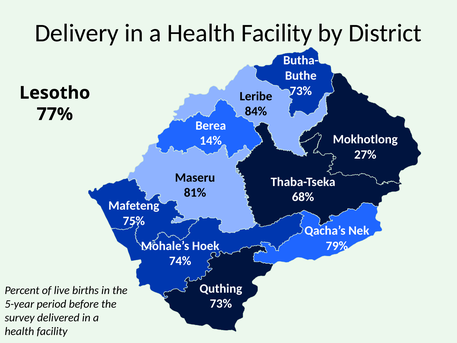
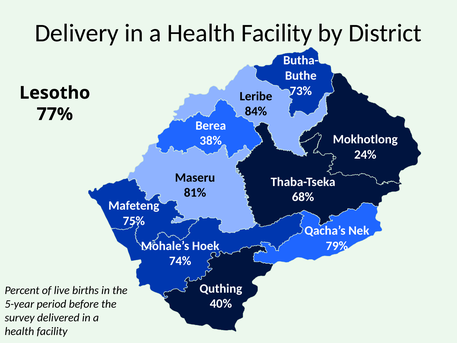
14%: 14% -> 38% (211, 141)
27%: 27% -> 24% (365, 154)
73%: 73% -> 40% (221, 304)
